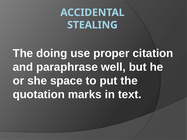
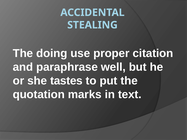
space: space -> tastes (66, 81)
